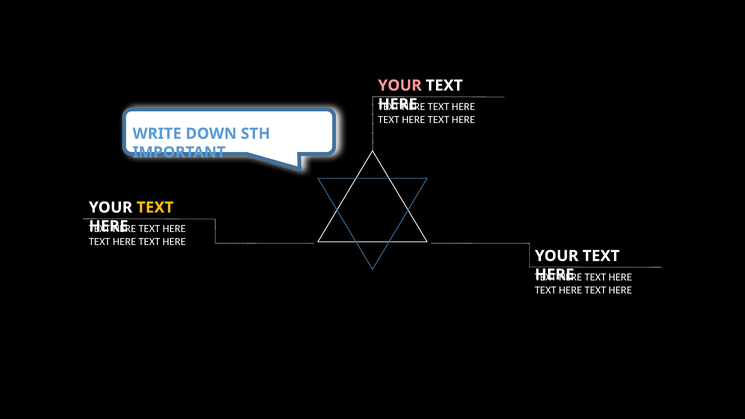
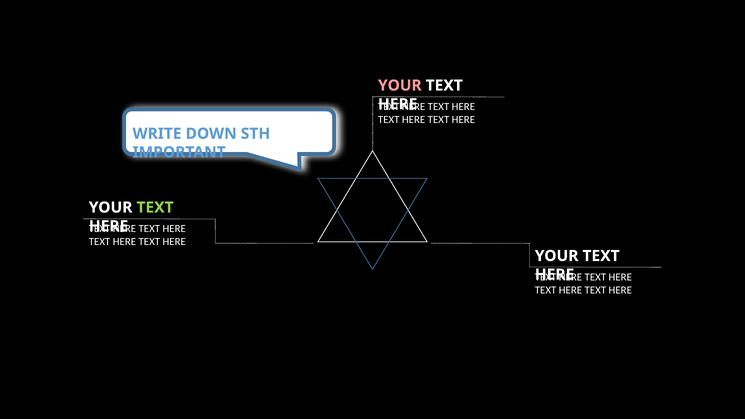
TEXT colour: yellow -> light green (155, 208)
